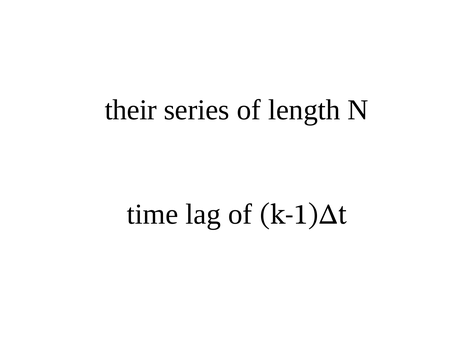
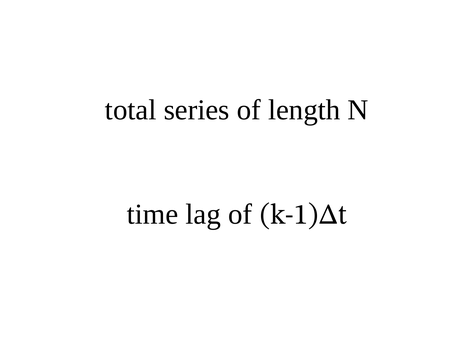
their: their -> total (131, 110)
